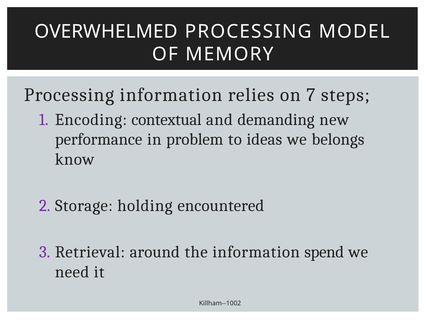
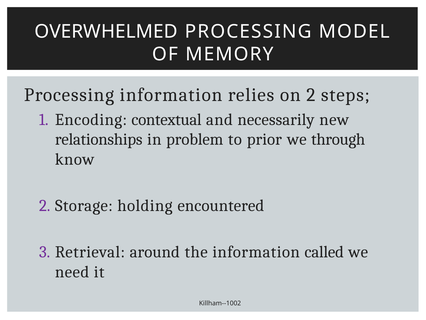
on 7: 7 -> 2 (311, 95)
demanding: demanding -> necessarily (276, 119)
performance: performance -> relationships (99, 139)
ideas: ideas -> prior (264, 139)
belongs: belongs -> through (338, 139)
spend: spend -> called (324, 252)
